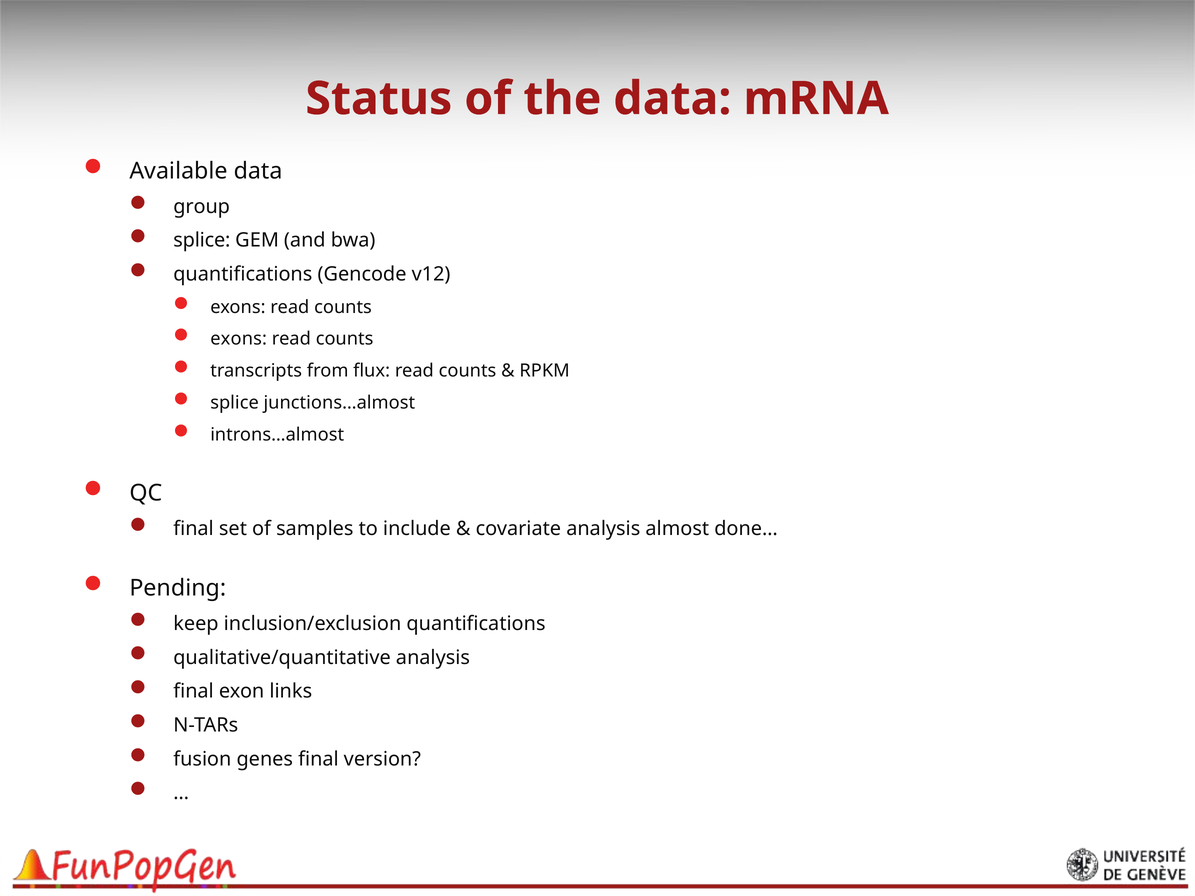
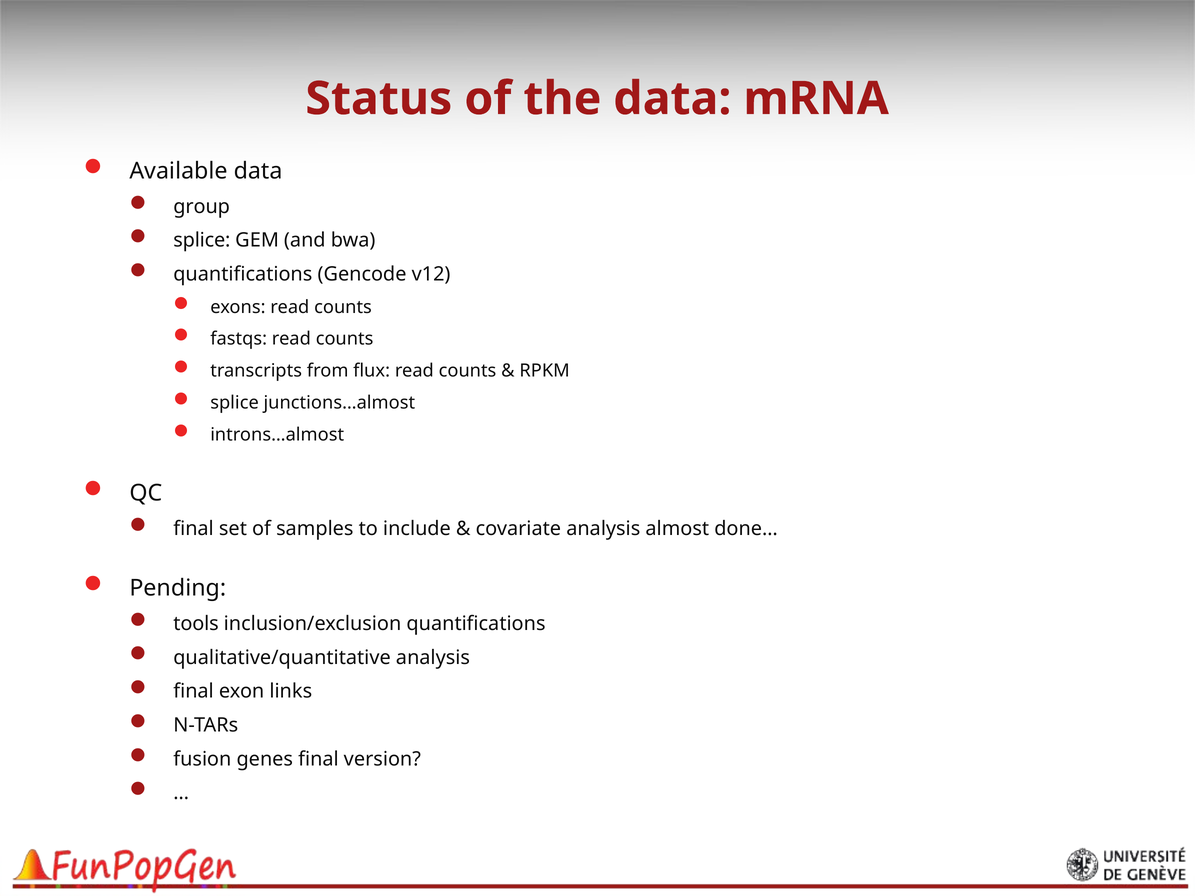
exons: exons -> fastqs (239, 339)
keep: keep -> tools (196, 624)
